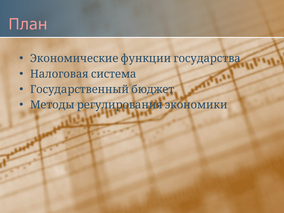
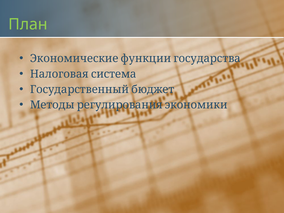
План colour: pink -> light green (28, 24)
